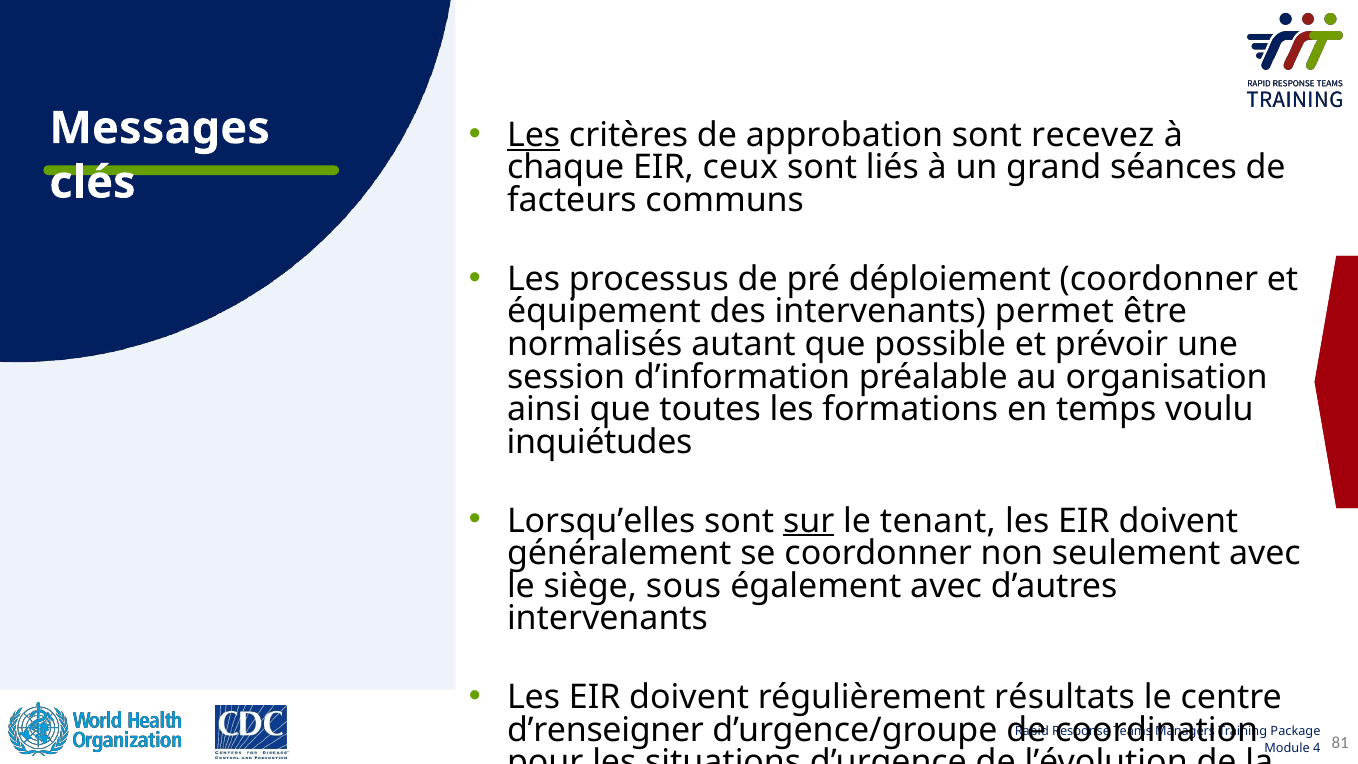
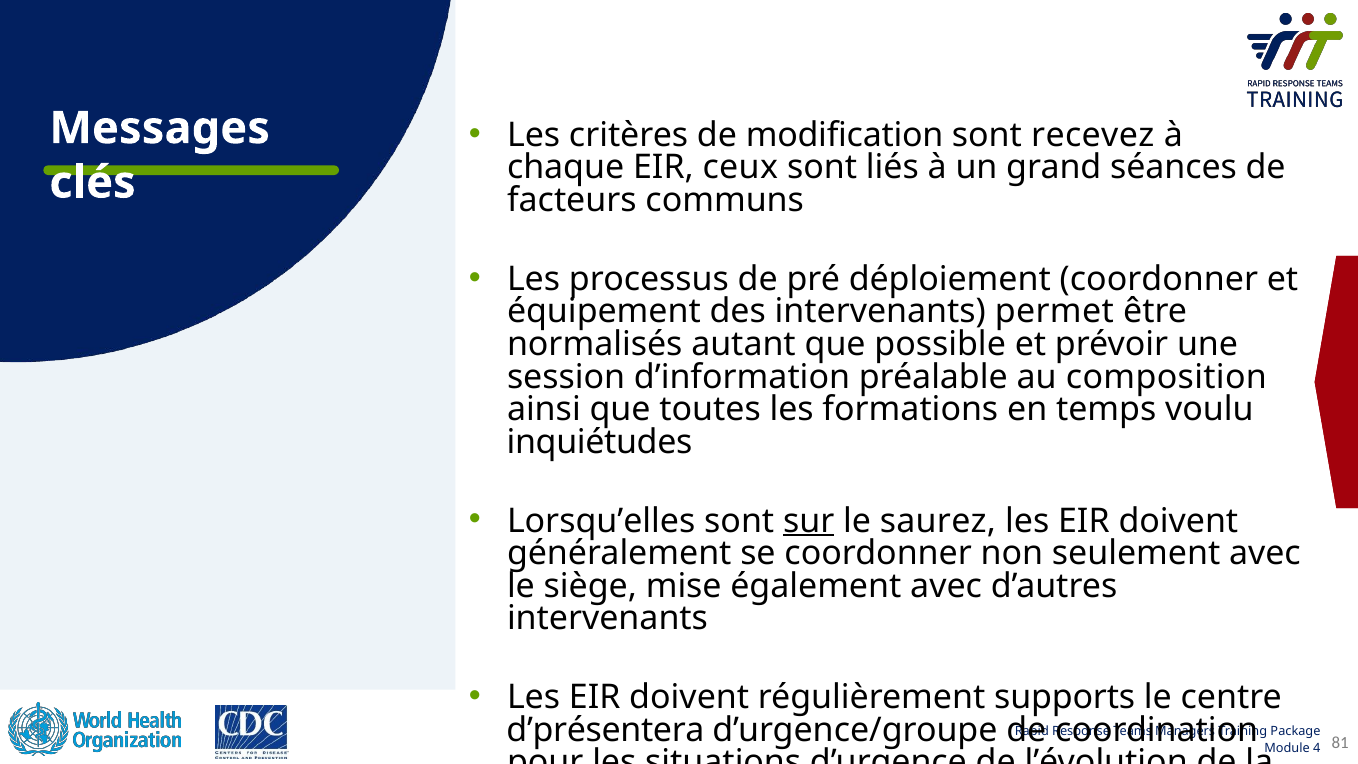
Les underline: present -> none (534, 135)
approbation: approbation -> modification (845, 135)
organisation: organisation -> composition (1166, 377)
tenant: tenant -> saurez (938, 521)
sous: sous -> mise (684, 586)
résultats: résultats -> supports (1065, 697)
d’renseigner: d’renseigner -> d’présentera (605, 730)
